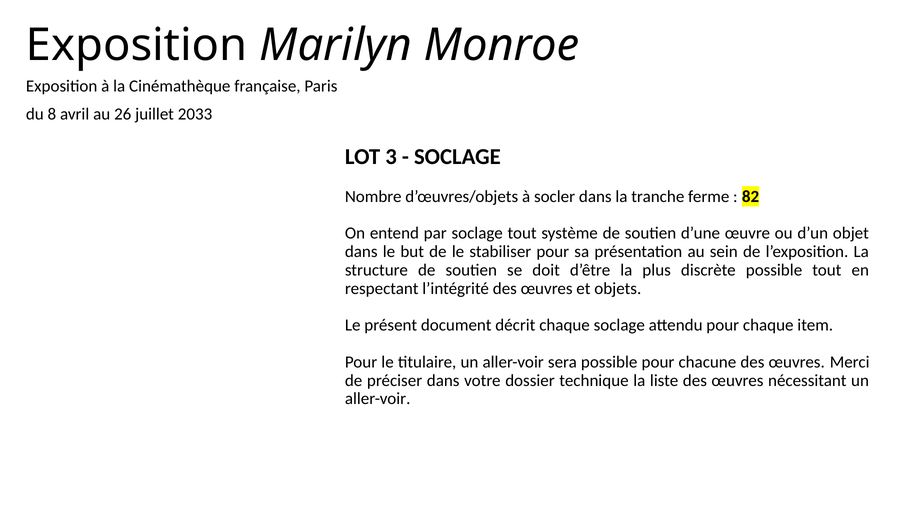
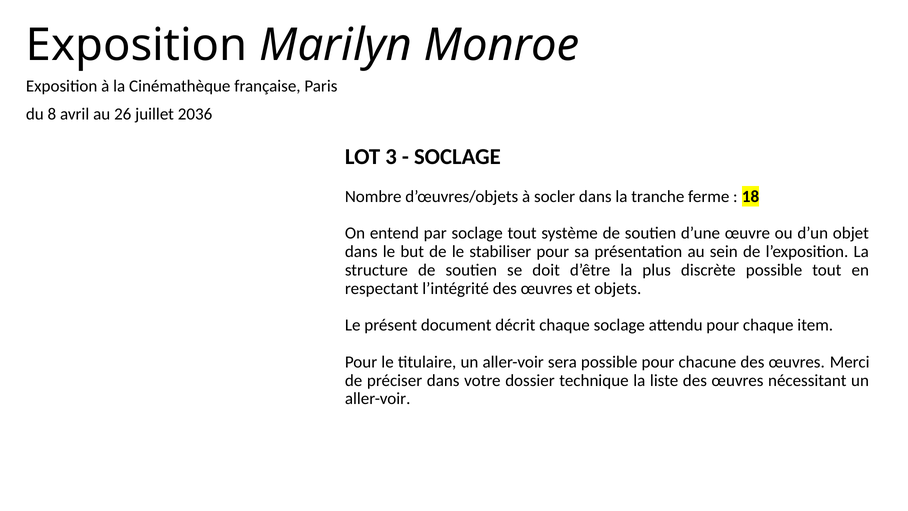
2033: 2033 -> 2036 (195, 114)
82: 82 -> 18 (751, 196)
